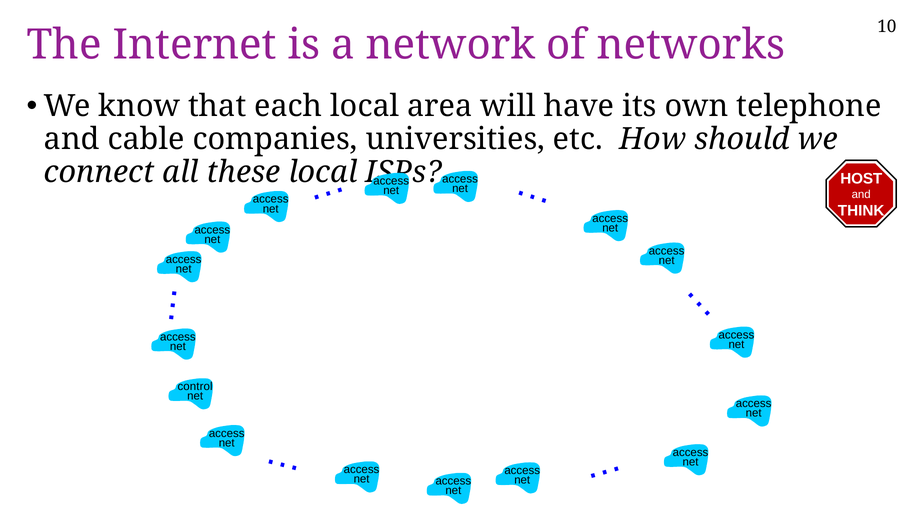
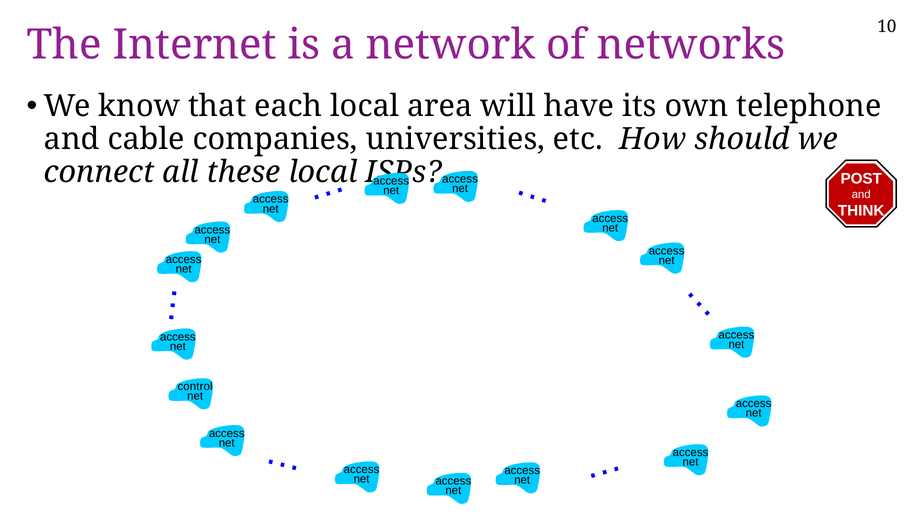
HOST: HOST -> POST (861, 179)
